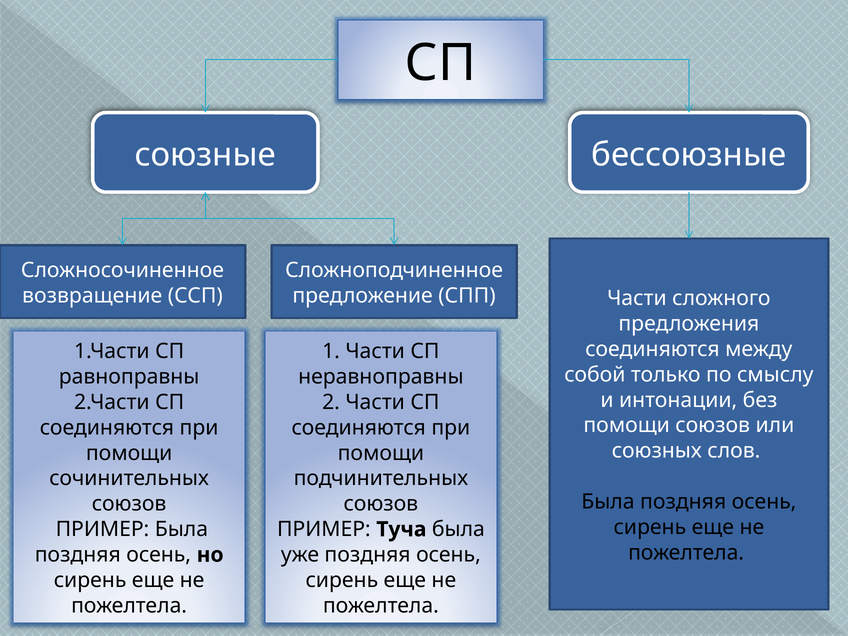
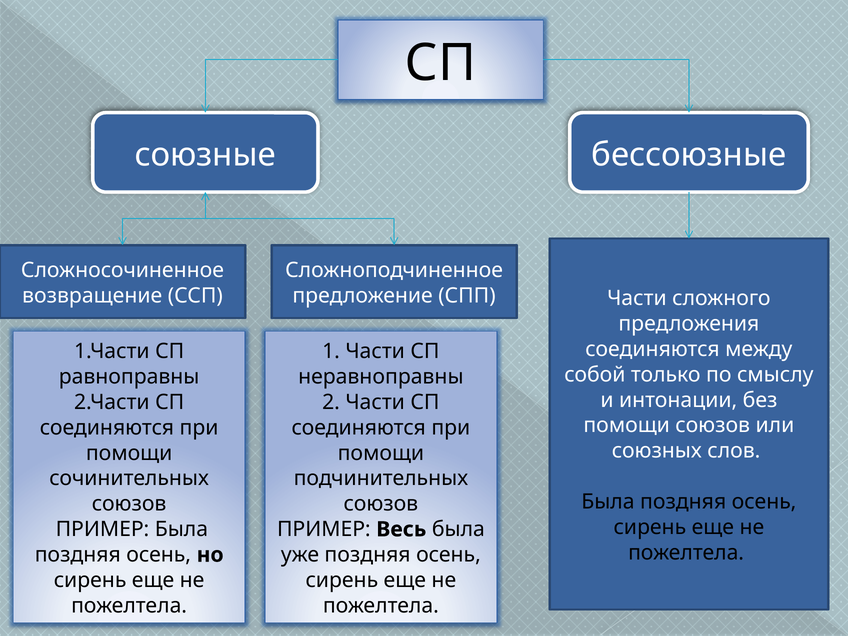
Туча: Туча -> Весь (401, 529)
